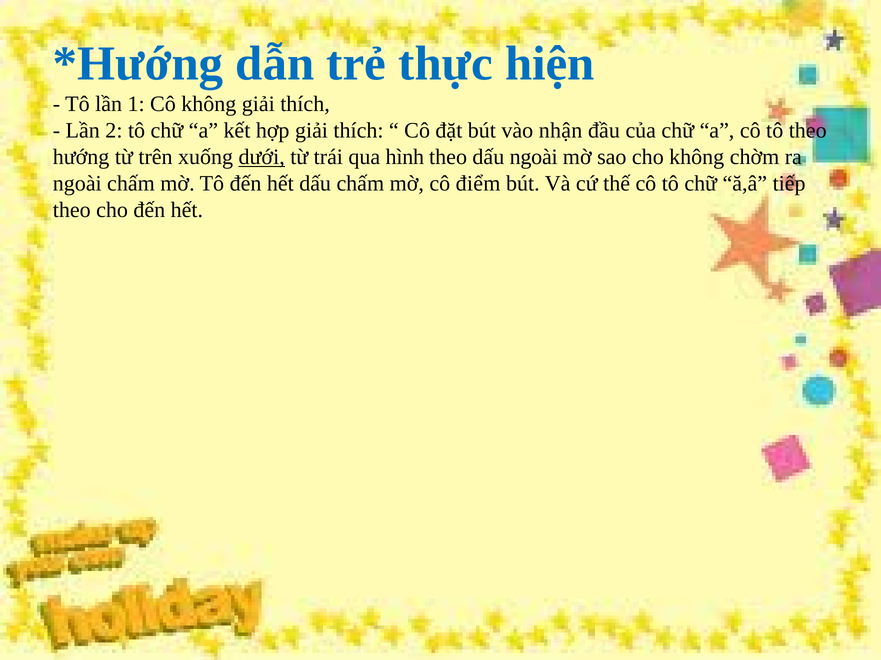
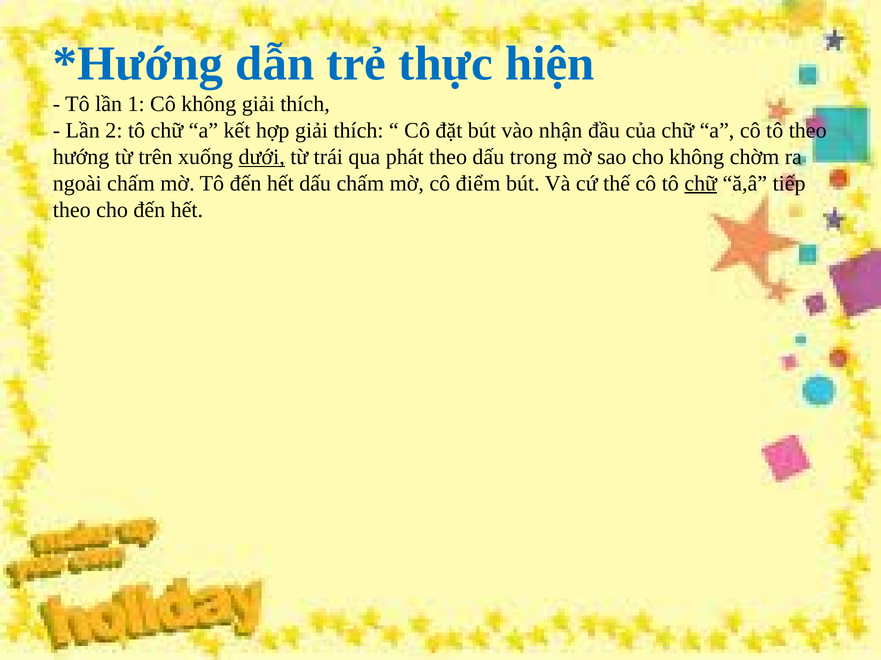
hình: hình -> phát (405, 157)
dấu ngoài: ngoài -> trong (533, 157)
chữ underline: none -> present (701, 184)
